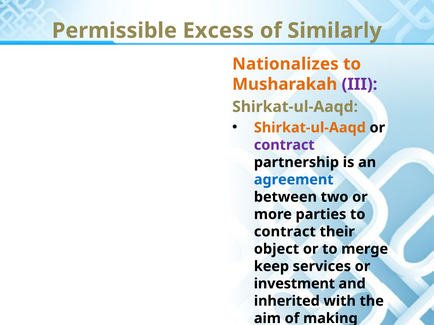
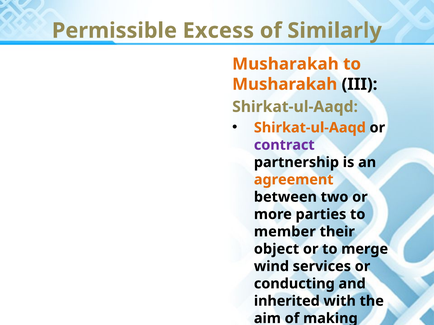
Nationalizes: Nationalizes -> Musharakah (285, 64)
III colour: purple -> black (360, 84)
agreement colour: blue -> orange (294, 180)
contract: contract -> member (285, 232)
keep: keep -> wind (271, 267)
investment: investment -> conducting (294, 284)
